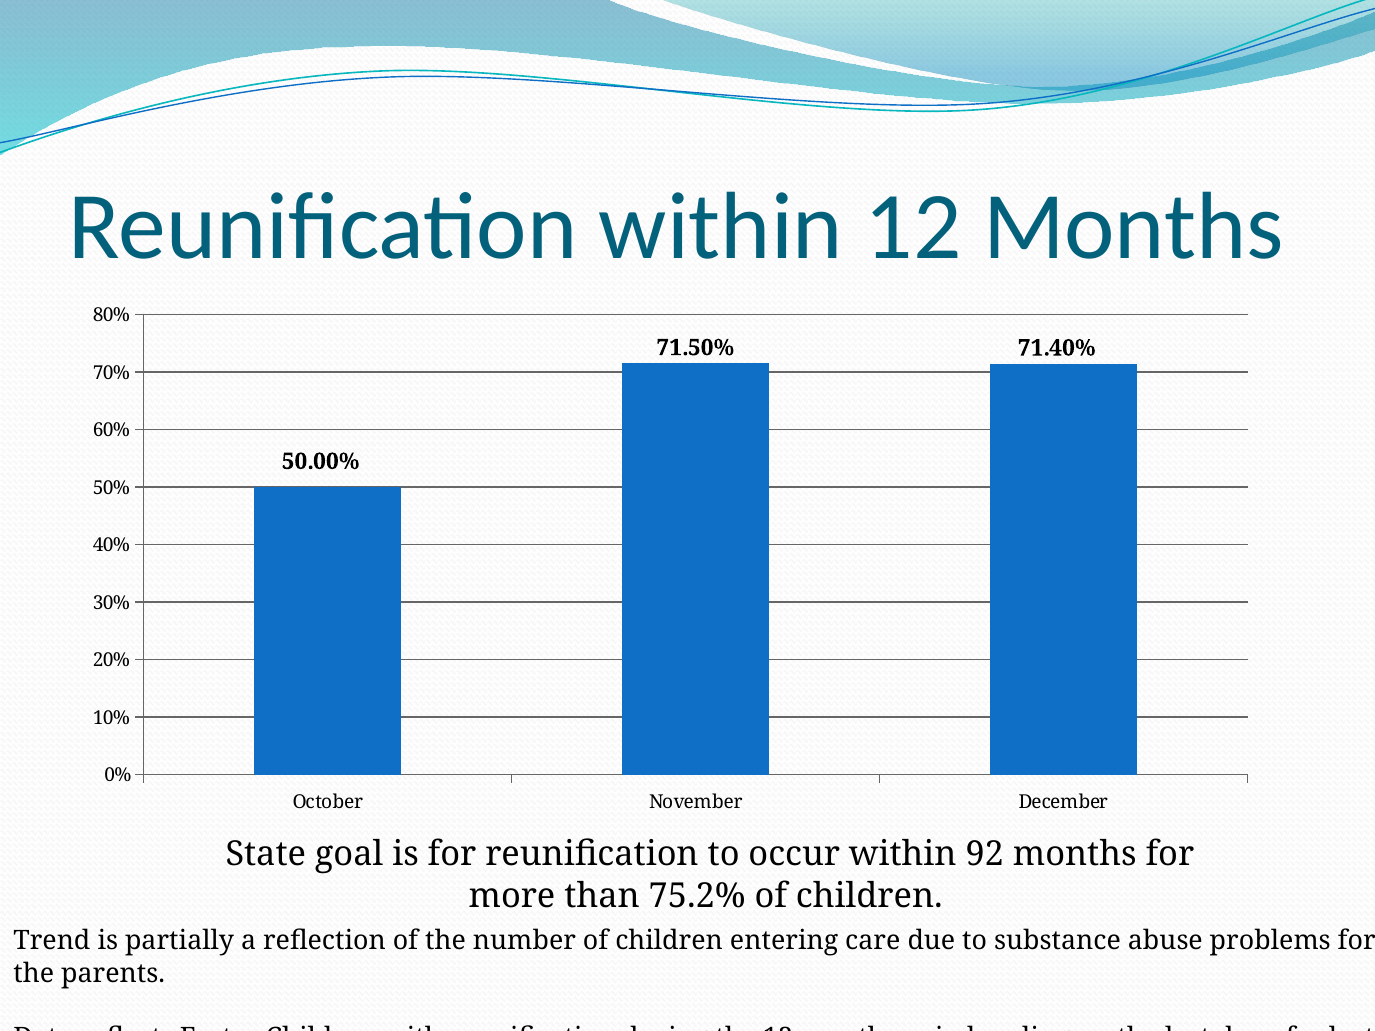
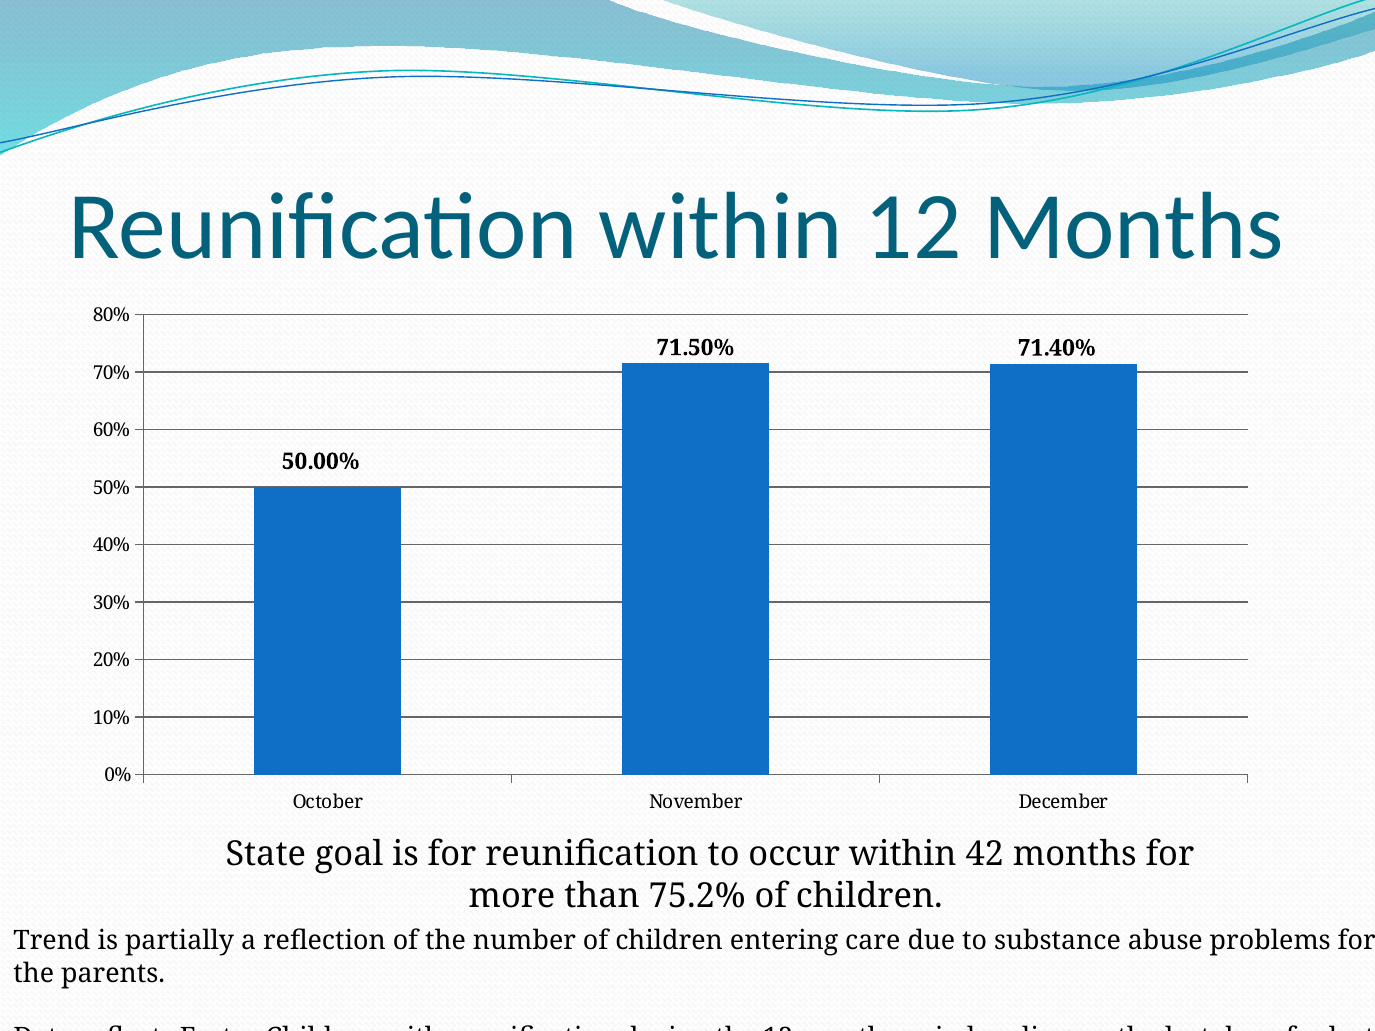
92: 92 -> 42 (985, 855)
